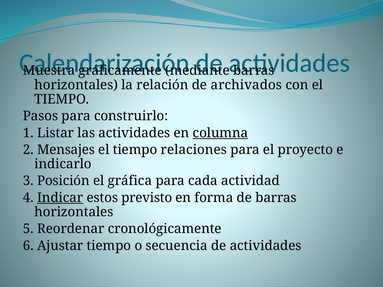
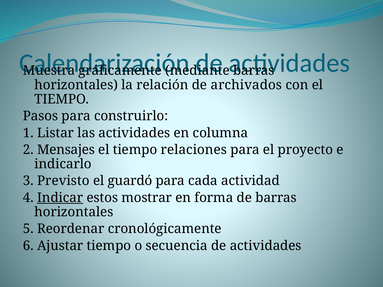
columna underline: present -> none (220, 133)
Posición: Posición -> Previsto (63, 181)
gráfica: gráfica -> guardó (130, 181)
previsto: previsto -> mostrar (147, 198)
